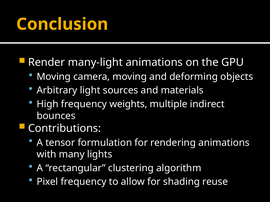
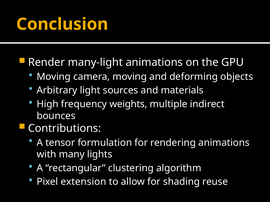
Pixel frequency: frequency -> extension (83, 182)
